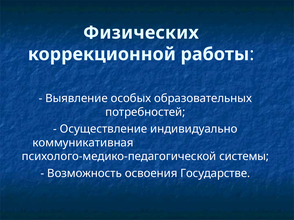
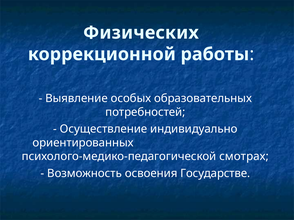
коммуникативная: коммуникативная -> ориентированных (83, 143)
системы: системы -> смотрах (244, 157)
